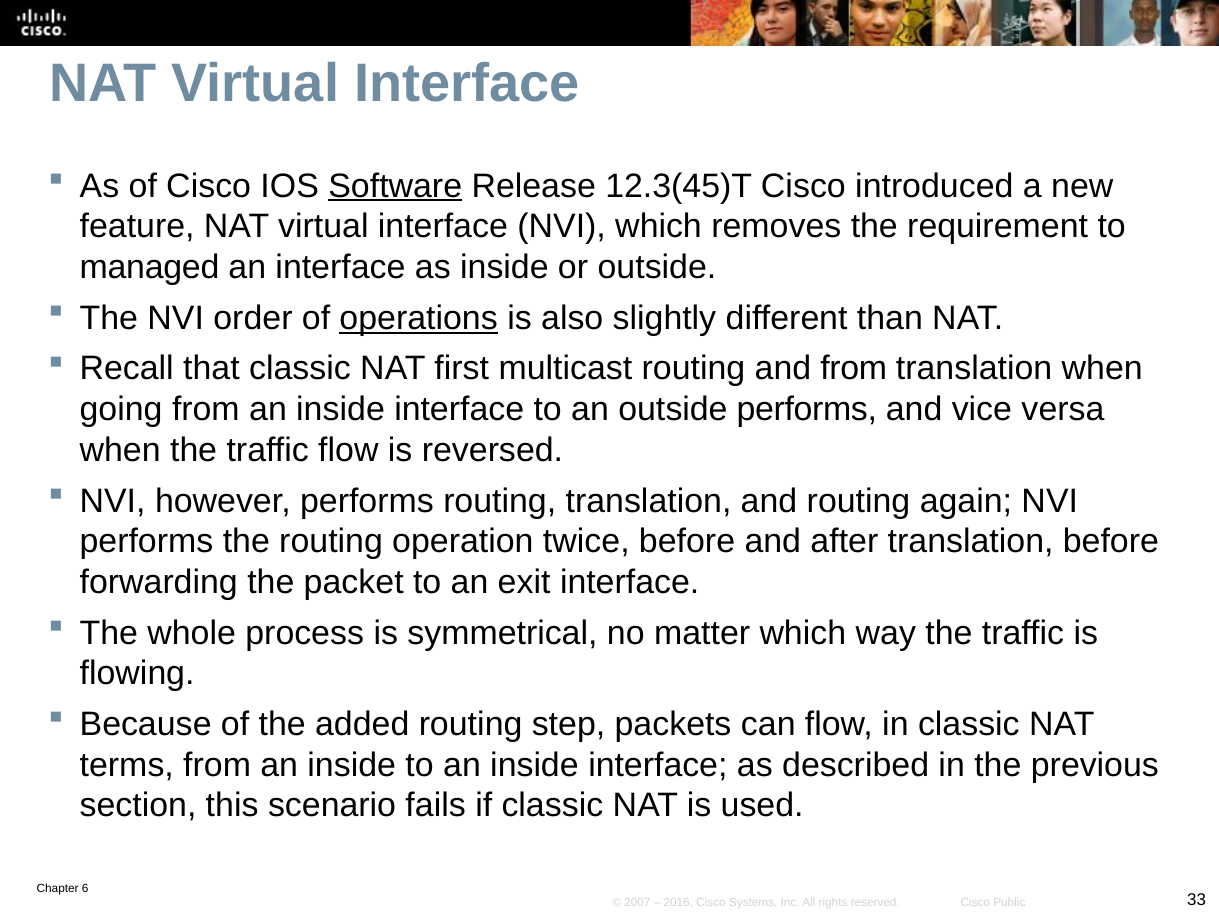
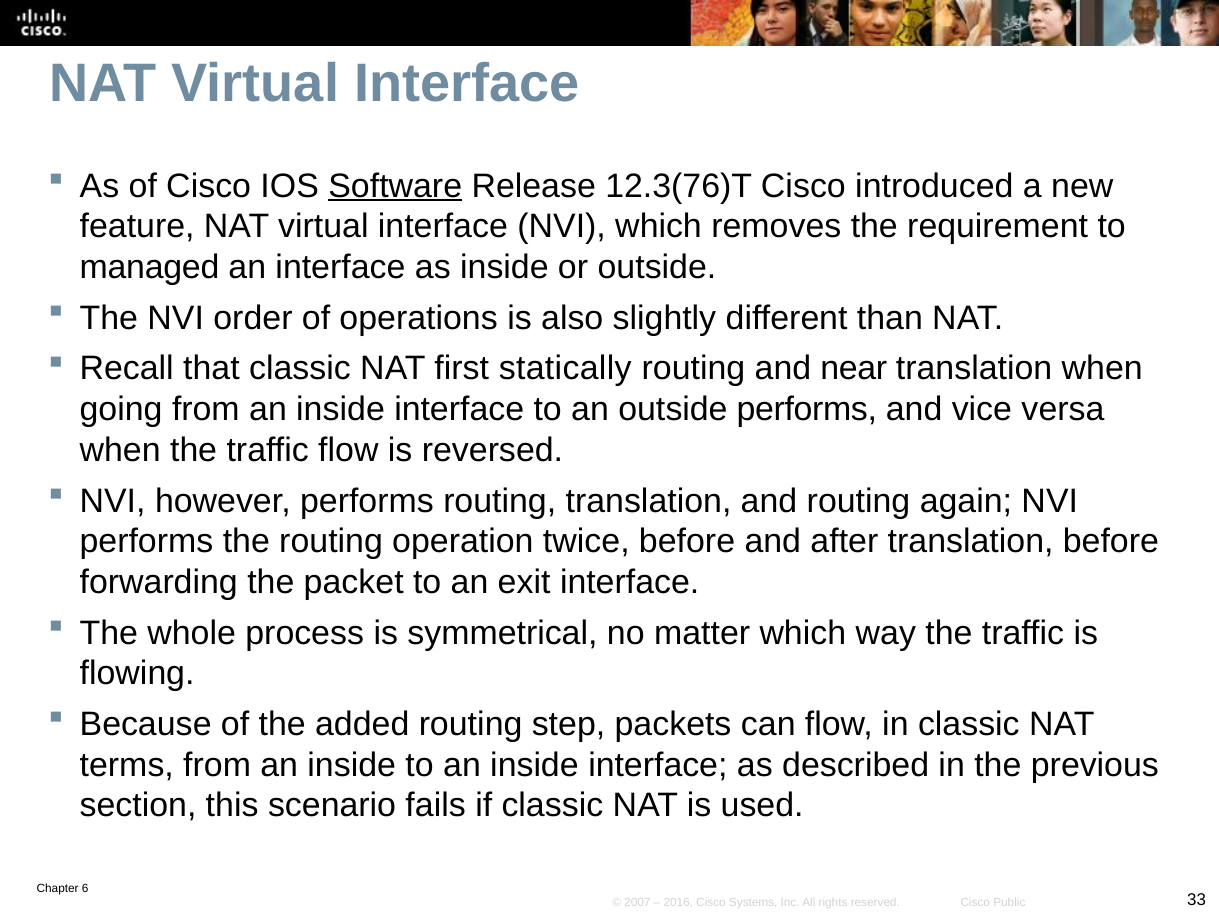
12.3(45)T: 12.3(45)T -> 12.3(76)T (679, 186)
operations underline: present -> none (419, 318)
multicast: multicast -> statically (565, 369)
and from: from -> near (854, 369)
